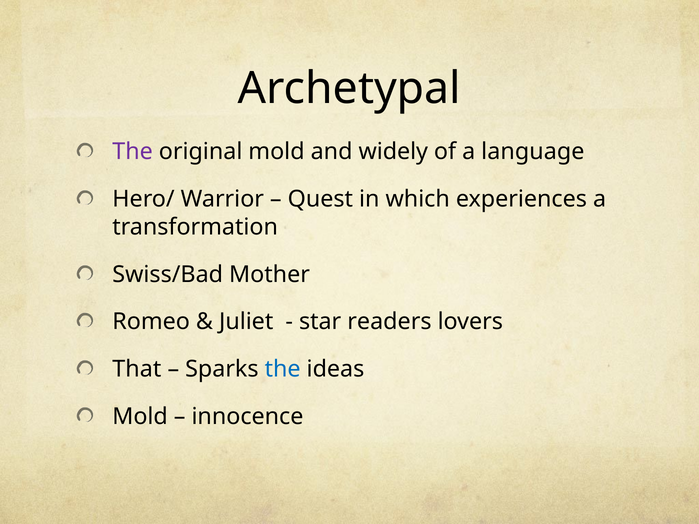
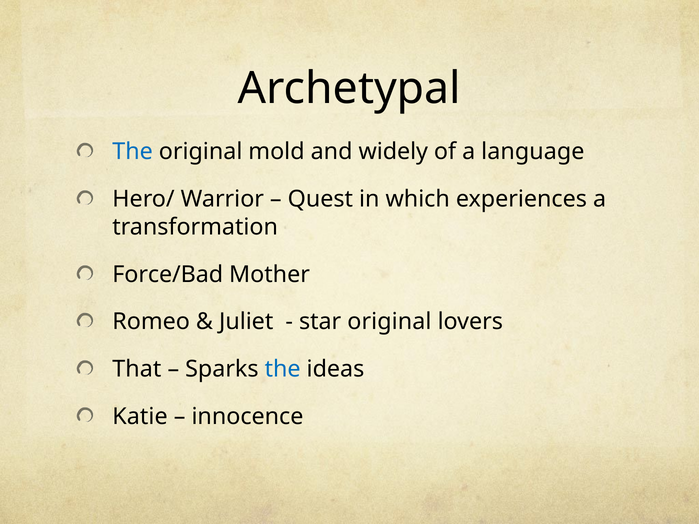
The colour: purple -> blue (133, 152)
Swiss/Bad: Swiss/Bad -> Force/Bad (168, 274)
star readers: readers -> original (389, 322)
Mold: Mold -> Katie (140, 417)
